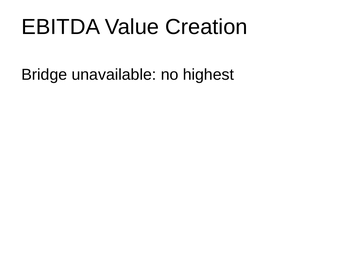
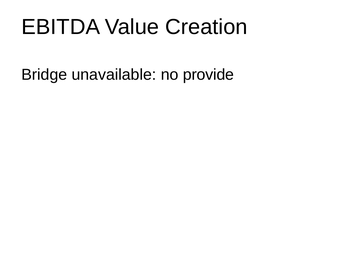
highest: highest -> provide (208, 75)
